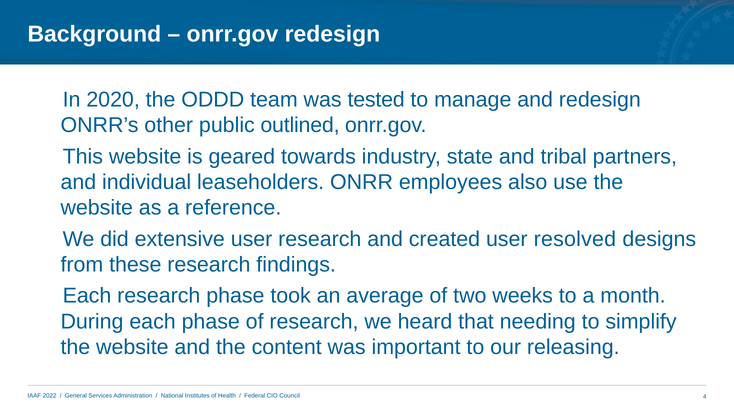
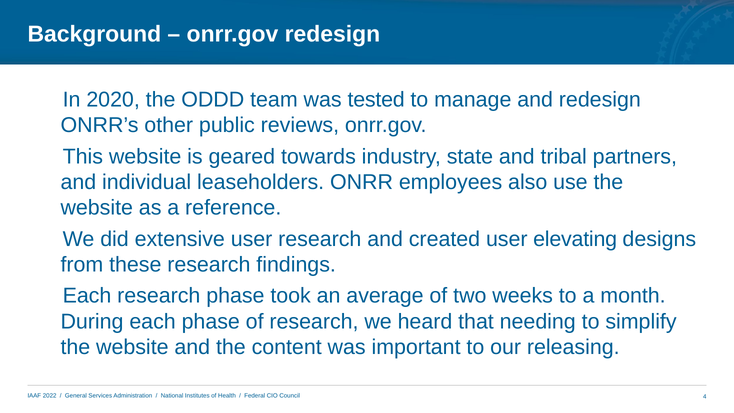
outlined: outlined -> reviews (300, 125)
resolved: resolved -> elevating (575, 239)
